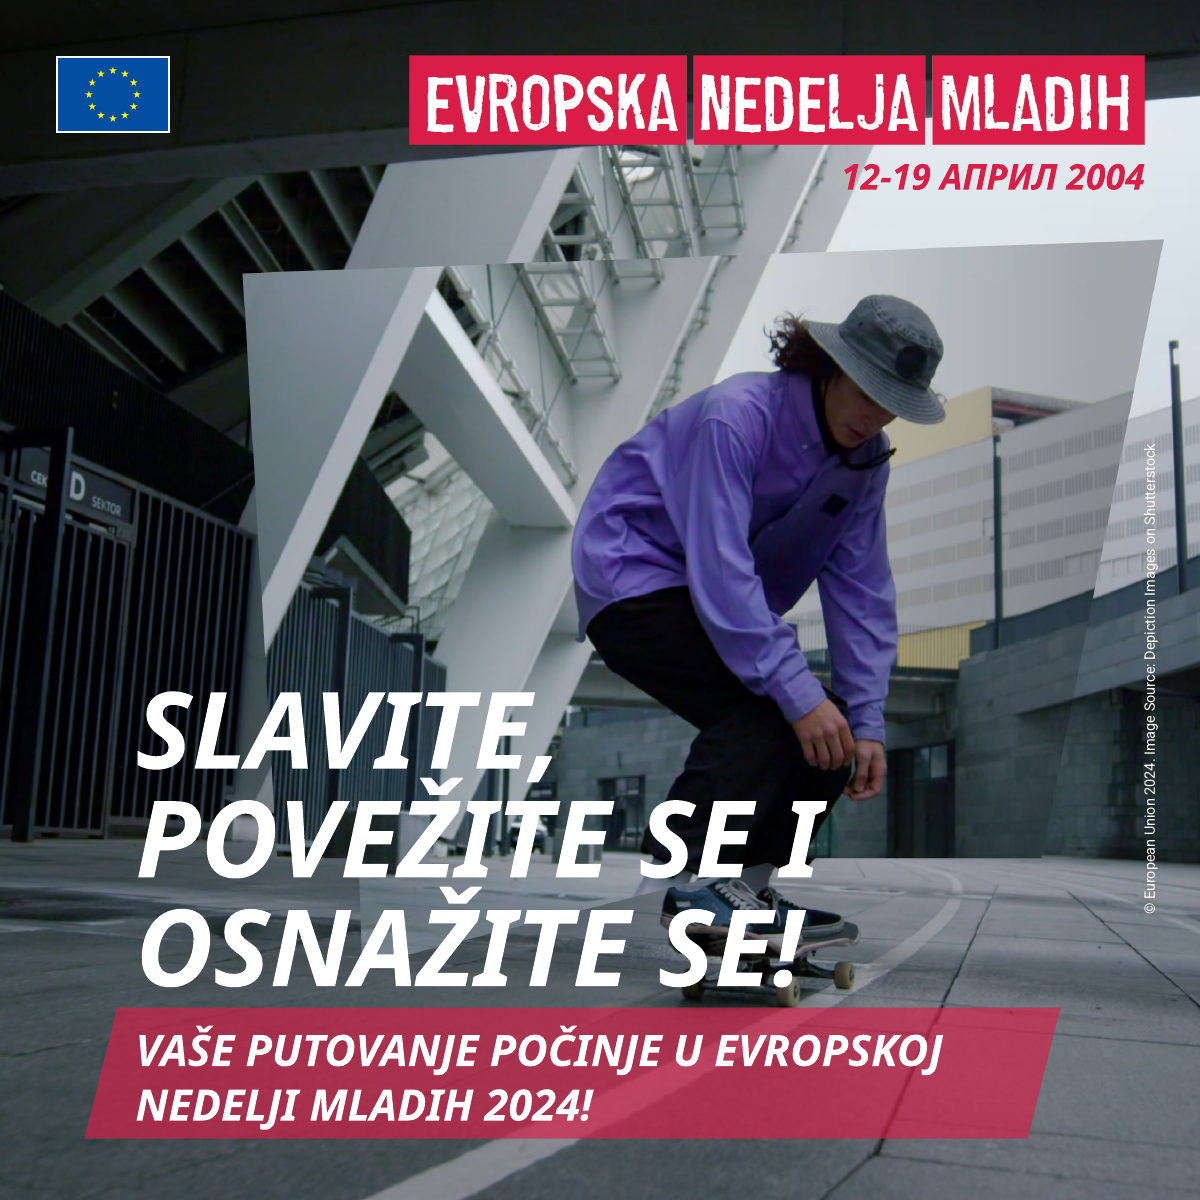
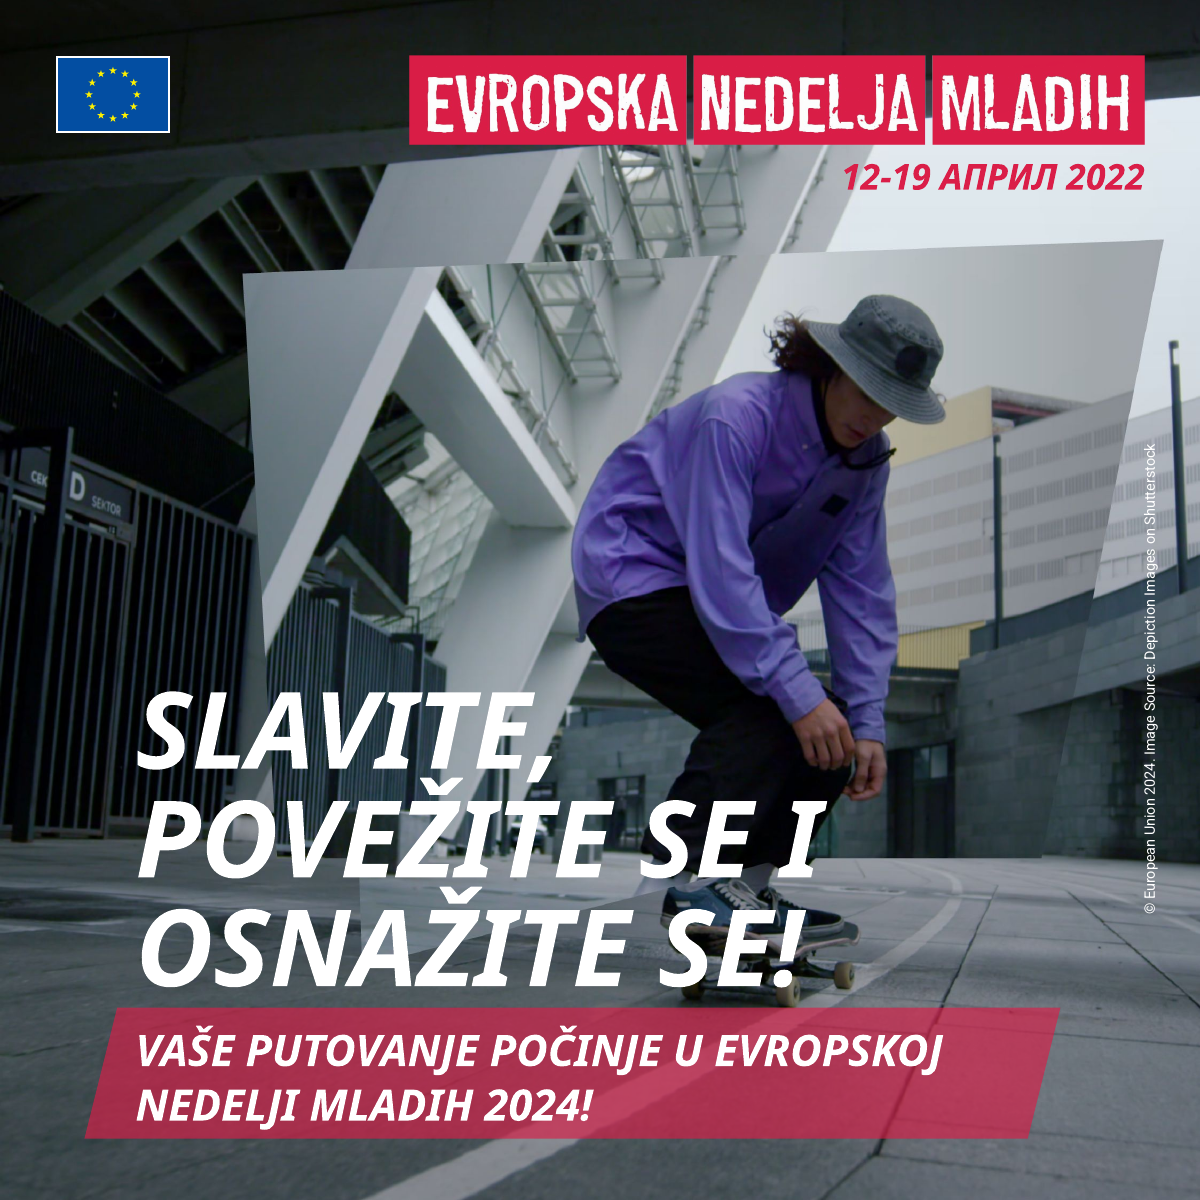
2004: 2004 -> 2022 (1106, 178)
